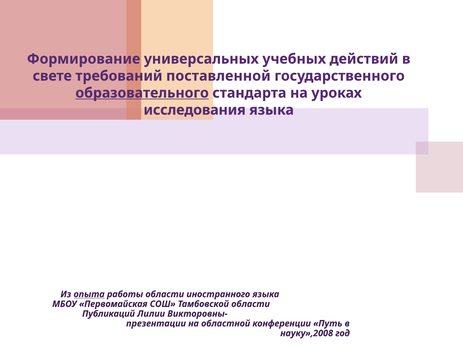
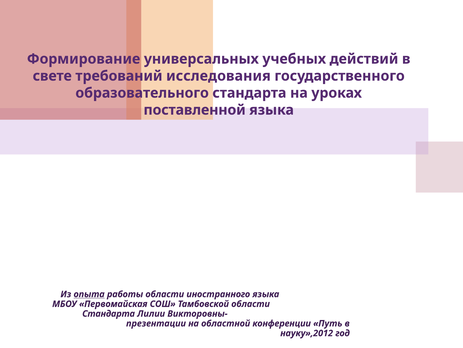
поставленной: поставленной -> исследования (218, 76)
образовательного underline: present -> none (142, 93)
исследования: исследования -> поставленной (195, 110)
Публикаций: Публикаций -> Стандарта (109, 313)
науку»,2008: науку»,2008 -> науку»,2012 (307, 333)
